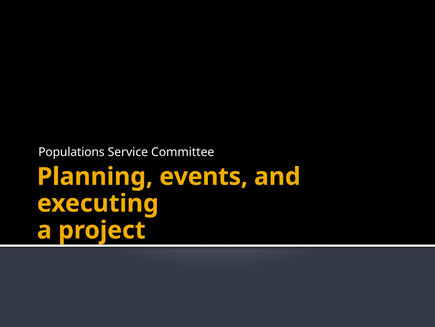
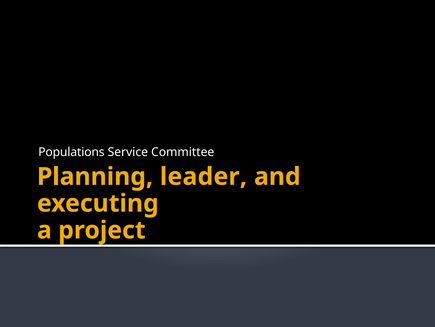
events: events -> leader (203, 176)
